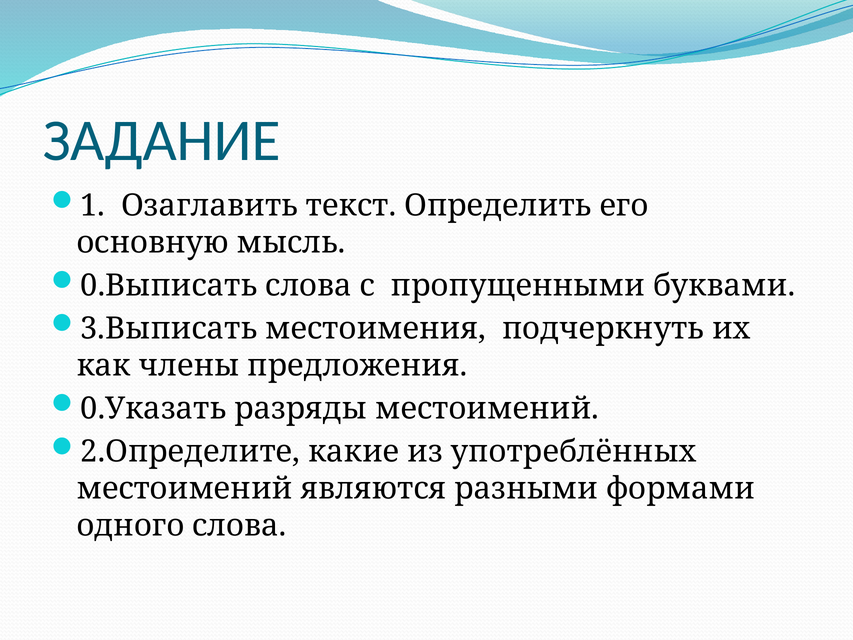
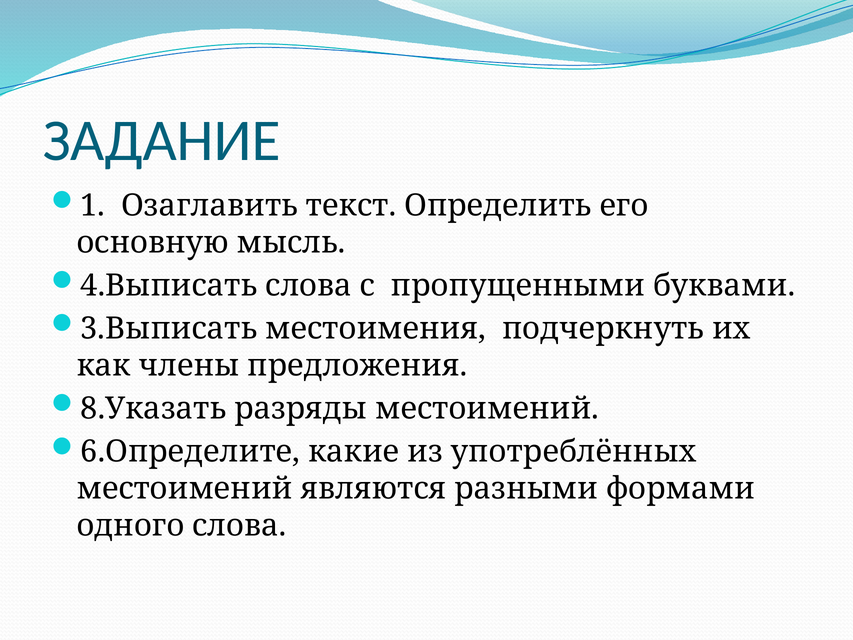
0.Выписать: 0.Выписать -> 4.Выписать (169, 285)
0.Указать: 0.Указать -> 8.Указать (153, 409)
2.Определите: 2.Определите -> 6.Определите (190, 452)
